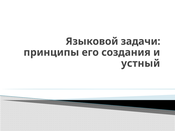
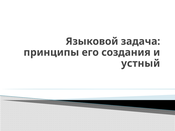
задачи: задачи -> задача (141, 41)
